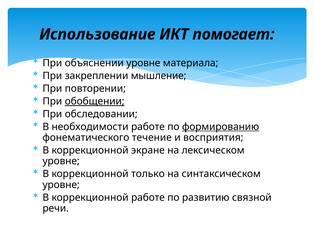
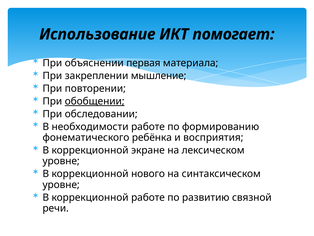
объяснении уровне: уровне -> первая (143, 63)
формированию underline: present -> none (221, 126)
течение: течение -> ребёнка (152, 137)
только: только -> нового (148, 174)
